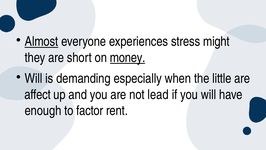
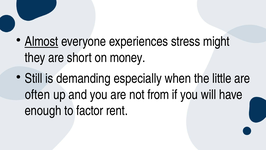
money underline: present -> none (128, 58)
Will: Will -> Still (33, 78)
affect: affect -> often (37, 94)
lead: lead -> from (158, 94)
